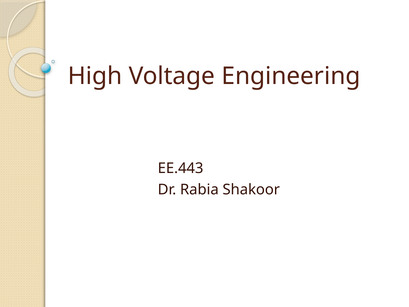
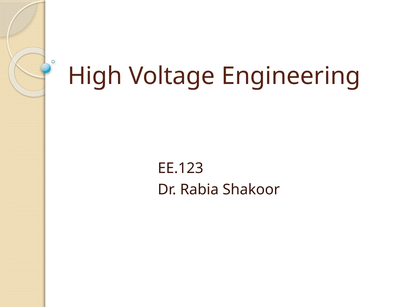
EE.443: EE.443 -> EE.123 (181, 168)
